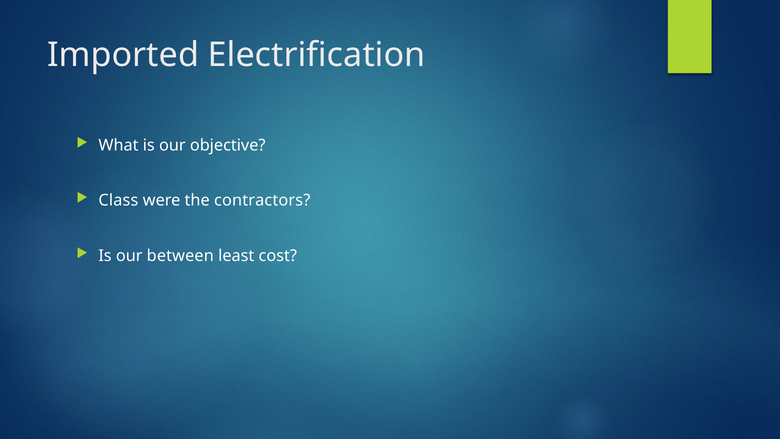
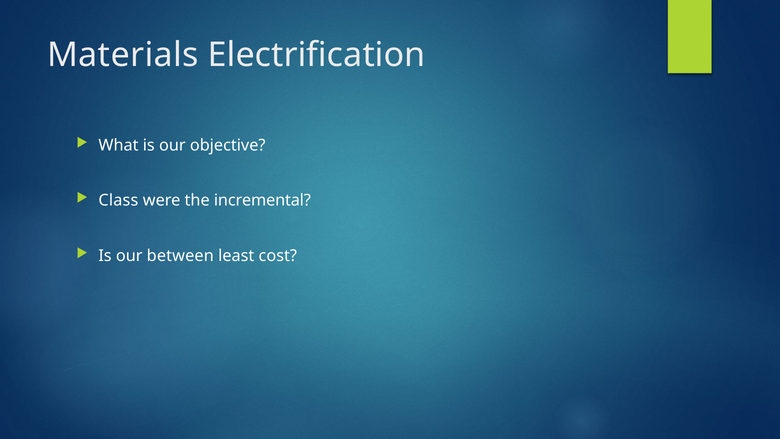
Imported: Imported -> Materials (123, 55)
contractors: contractors -> incremental (262, 200)
